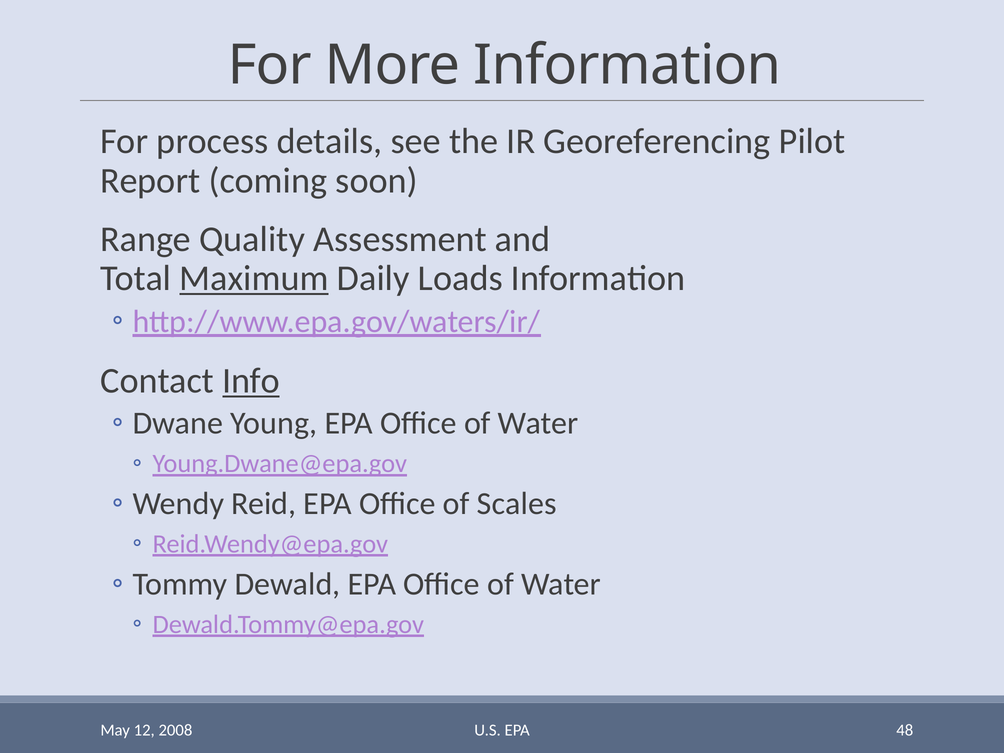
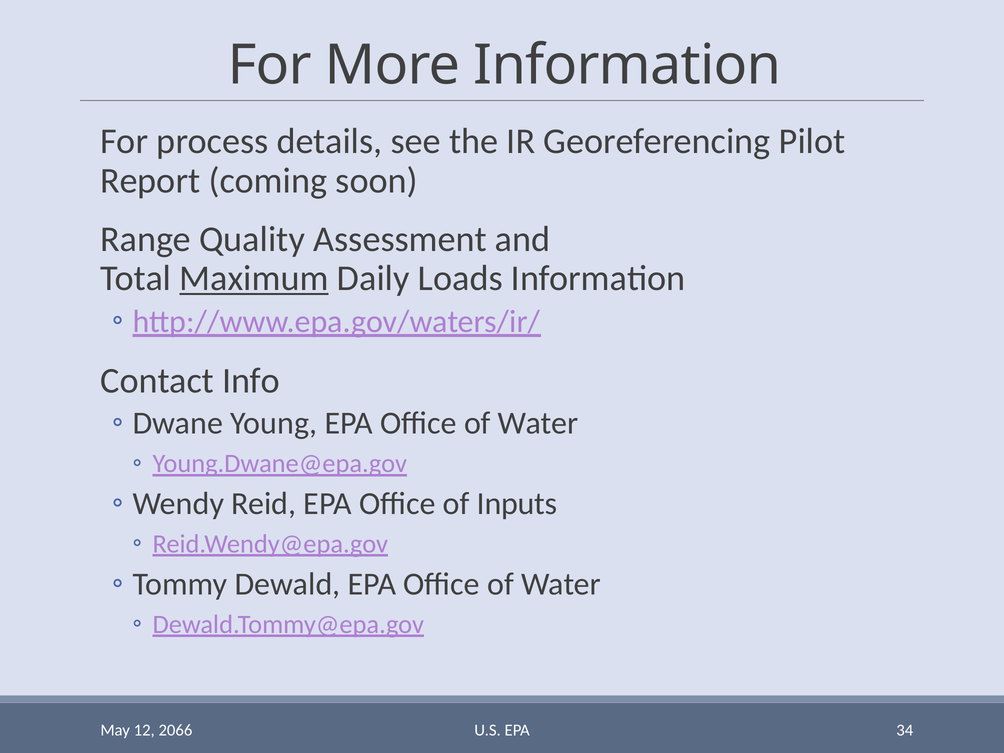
Info underline: present -> none (251, 381)
Scales: Scales -> Inputs (517, 504)
48: 48 -> 34 (905, 730)
2008: 2008 -> 2066 (175, 730)
